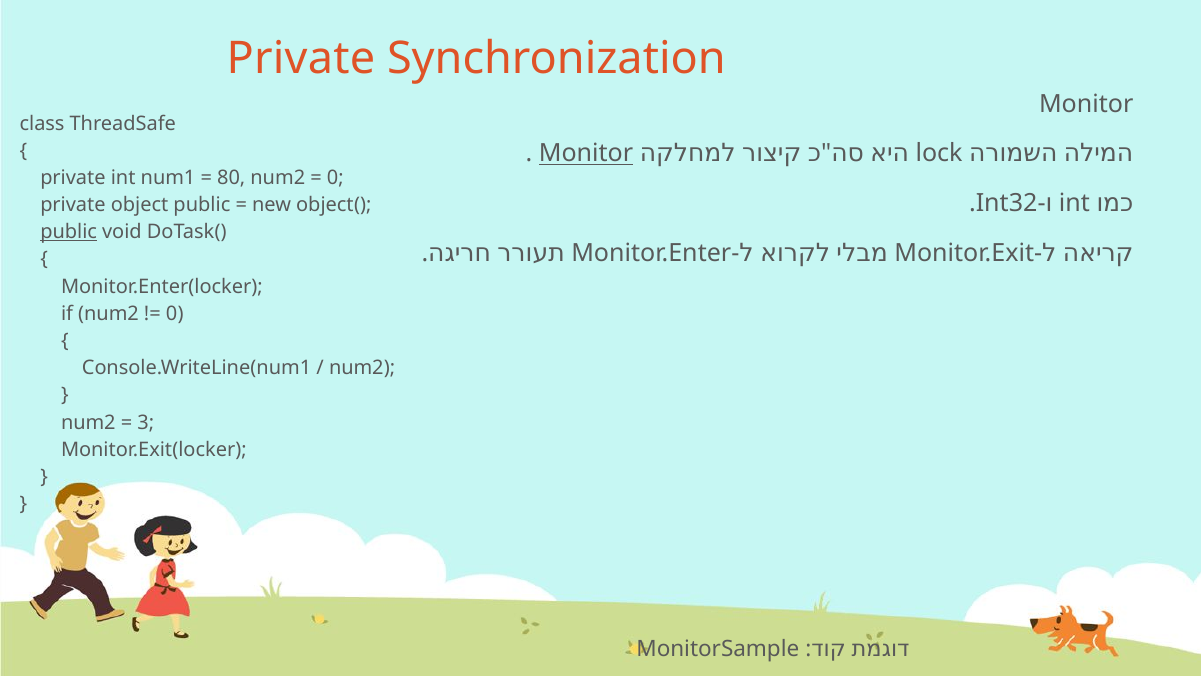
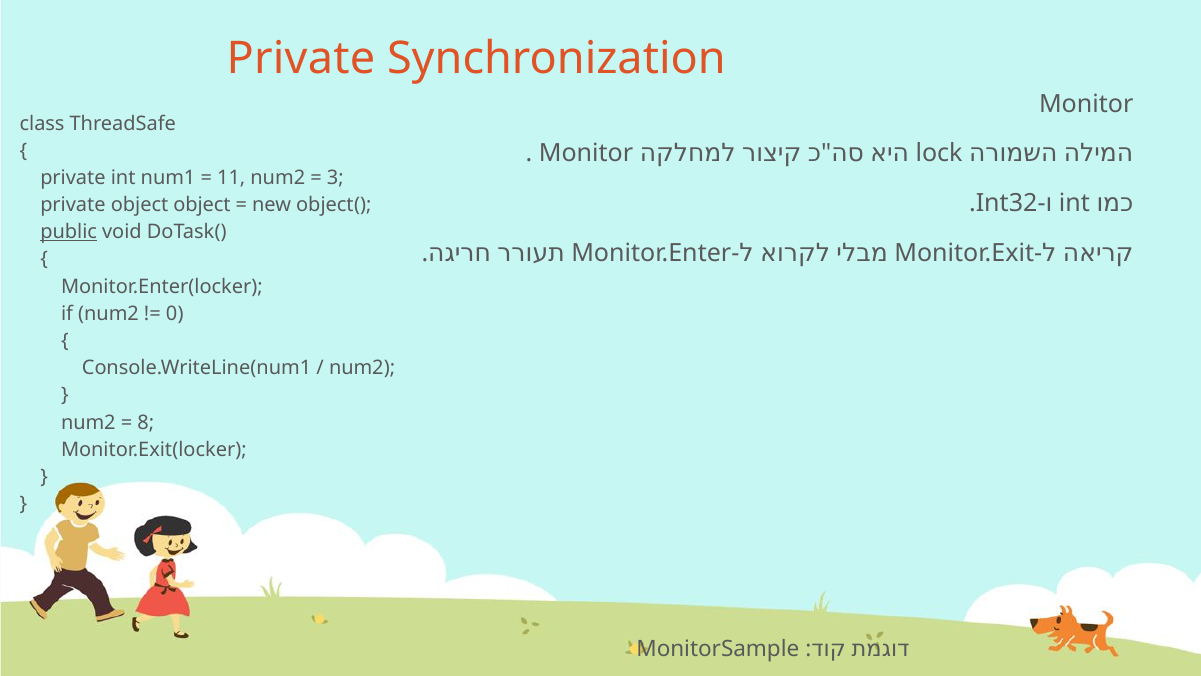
Monitor underline: present -> none (586, 154)
80: 80 -> 11 (231, 178)
0: 0 -> 3 (335, 178)
object public: public -> object (202, 205)
3: 3 -> 8 (146, 422)
